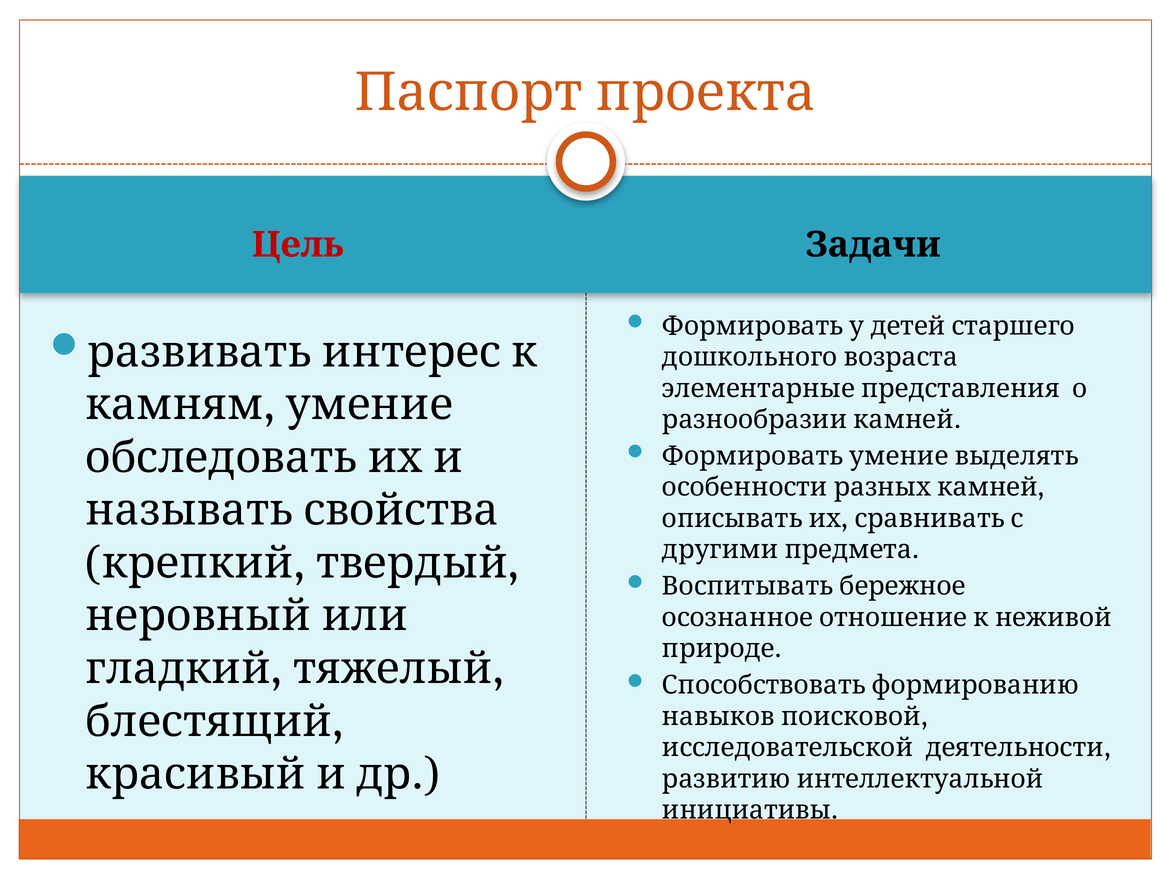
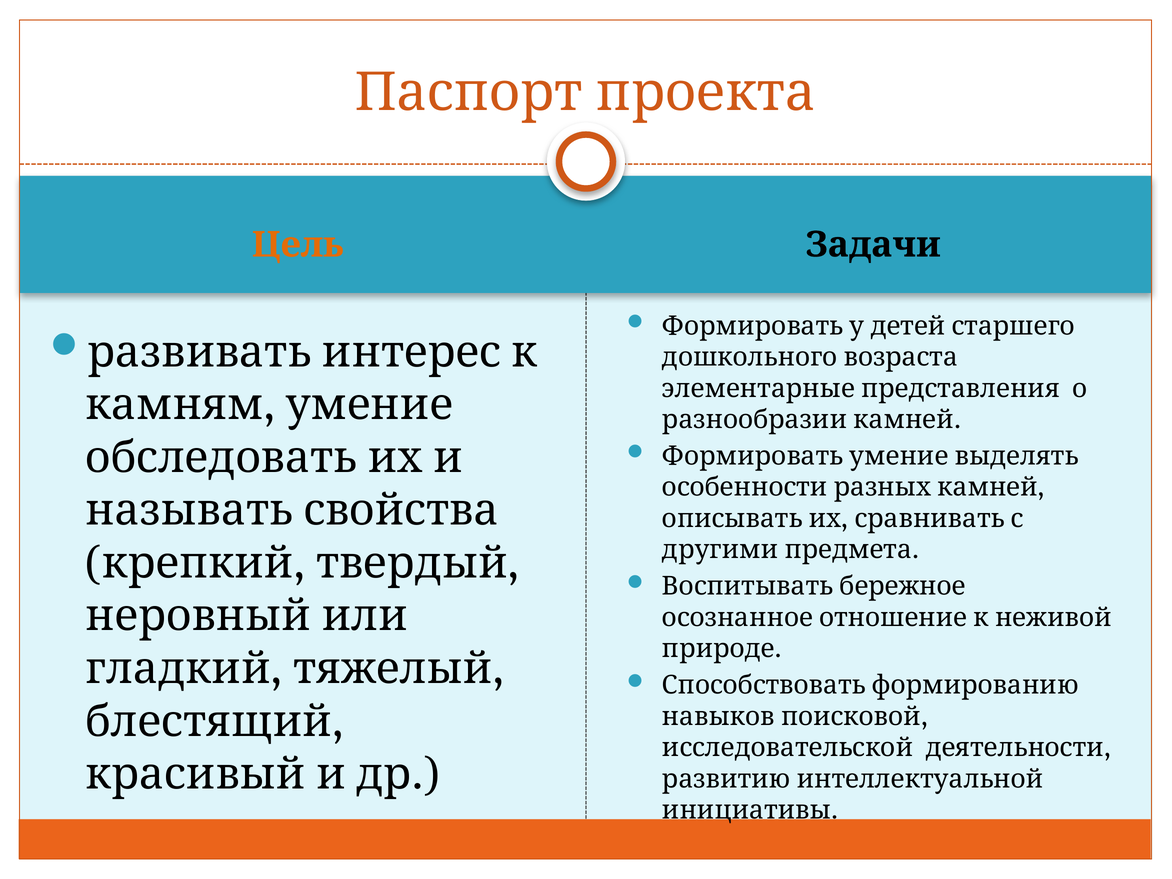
Цель colour: red -> orange (298, 245)
